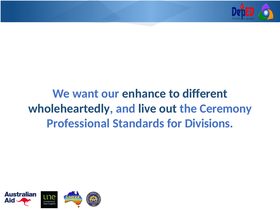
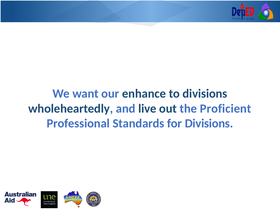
to different: different -> divisions (205, 94)
Ceremony: Ceremony -> Proficient (226, 109)
